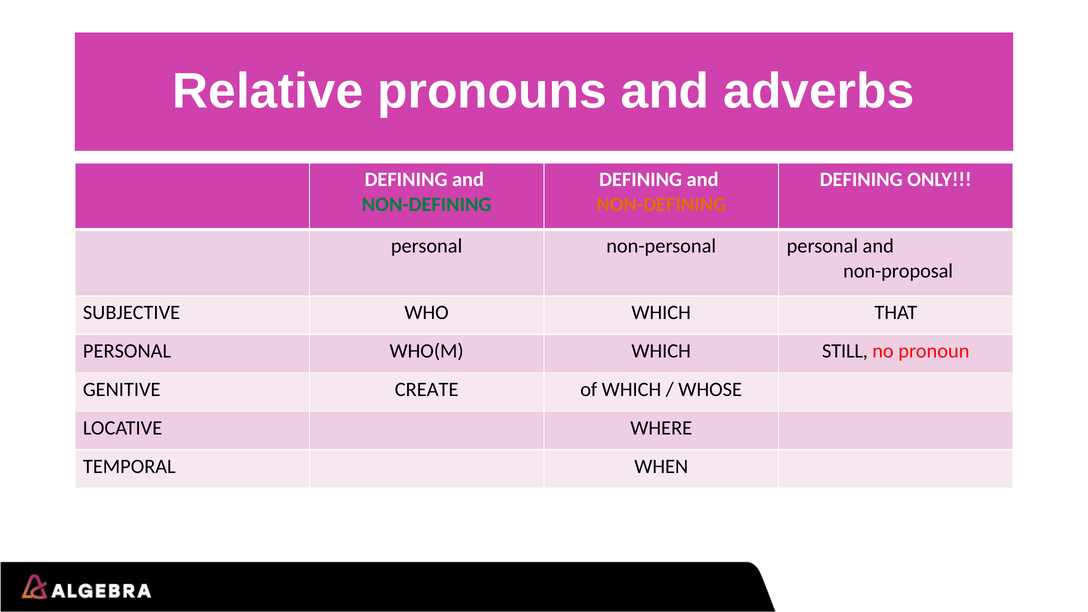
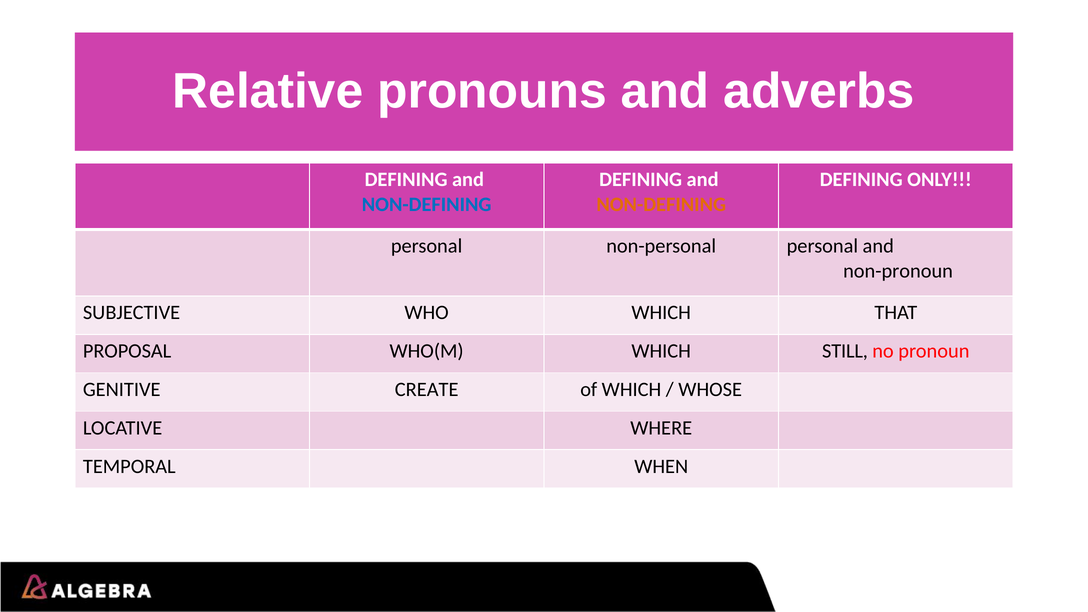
NON-DEFINING colour: green -> blue (427, 205)
non-proposal: non-proposal -> non-pronoun (898, 271)
PERSONAL: PERSONAL -> PROPOSAL (127, 351)
